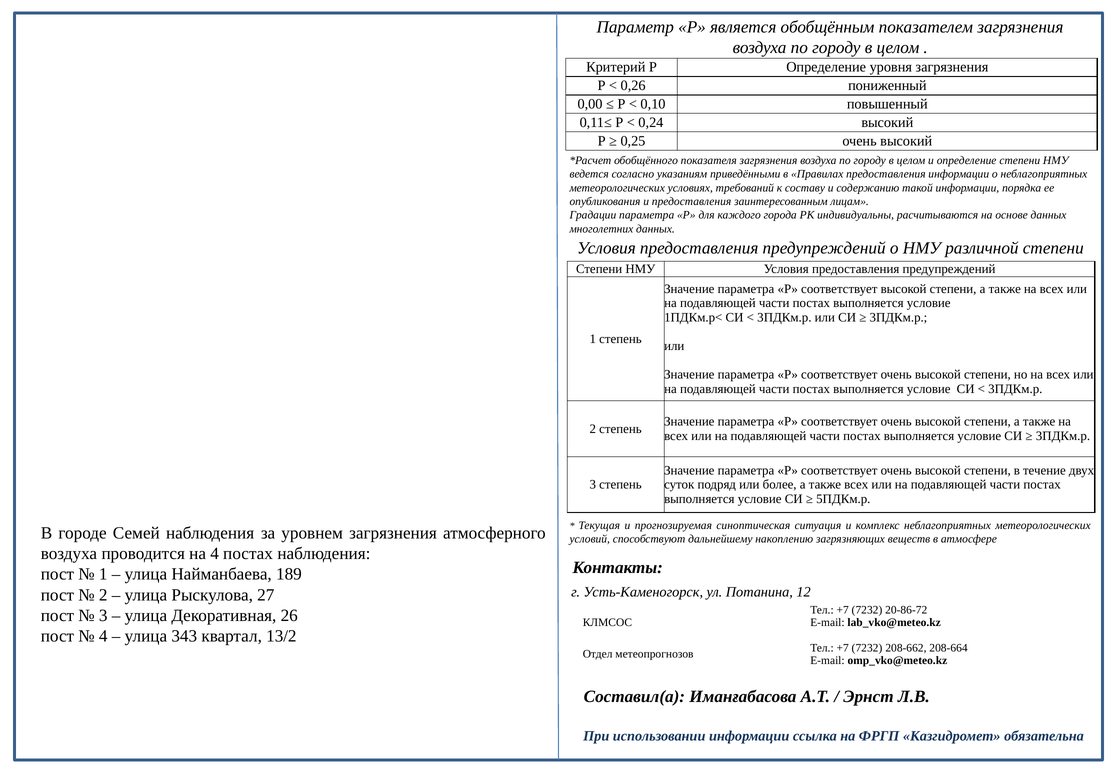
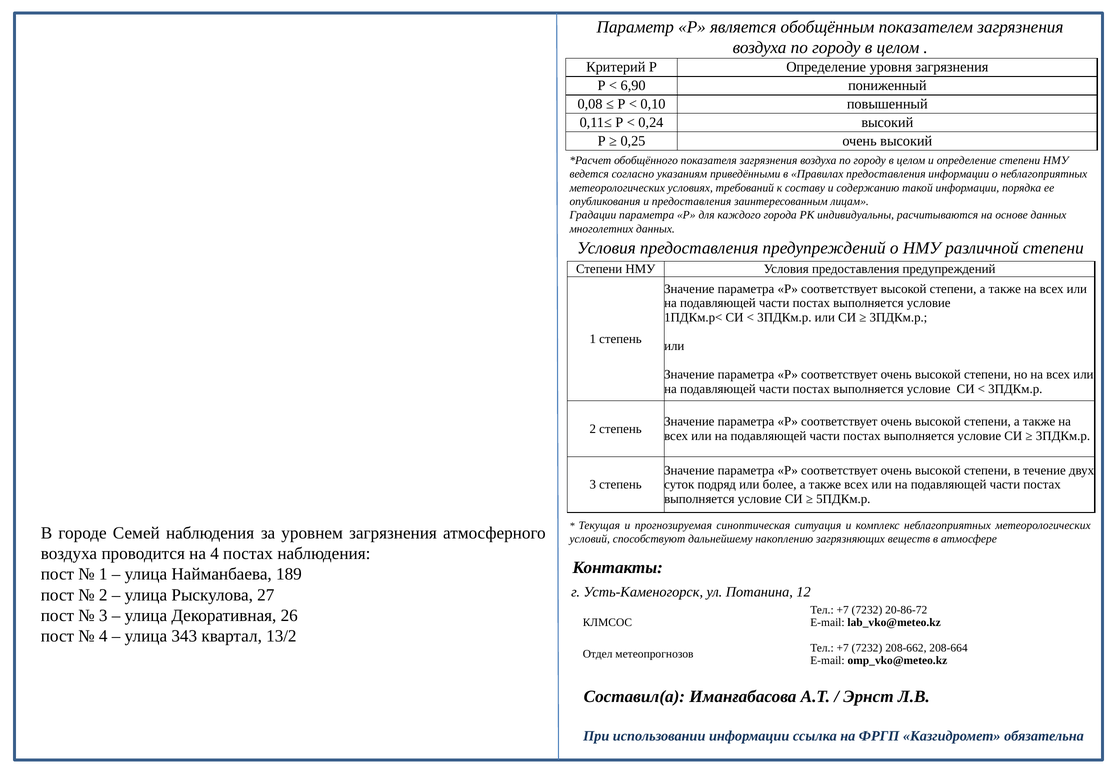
0,26: 0,26 -> 6,90 (633, 86)
0,00: 0,00 -> 0,08 (590, 104)
